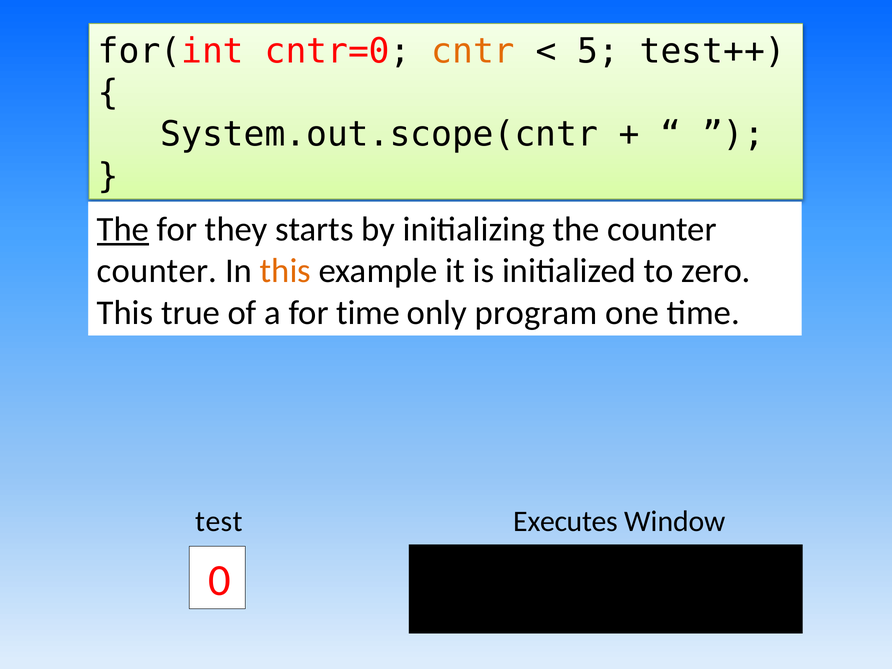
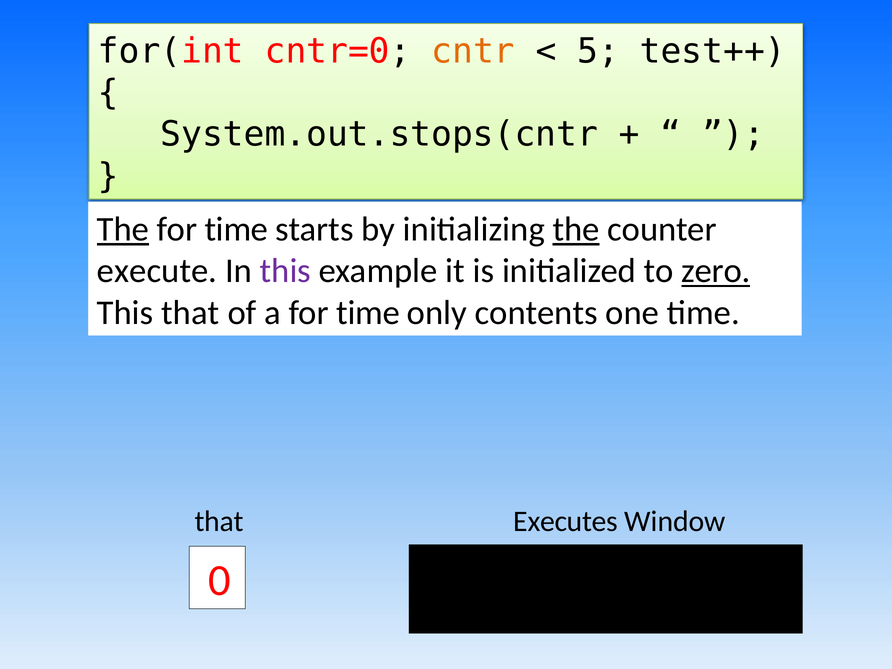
System.out.scope(cntr: System.out.scope(cntr -> System.out.stops(cntr (379, 134)
they: they -> time (236, 229)
the underline: none -> present (576, 229)
counter: counter -> execute (157, 271)
this colour: orange -> purple (285, 271)
zero underline: none -> present (716, 271)
This true: true -> that (190, 313)
program: program -> contents (536, 313)
test: test -> that (219, 522)
